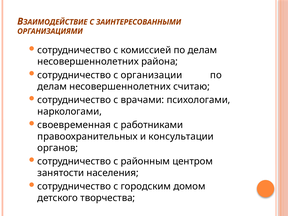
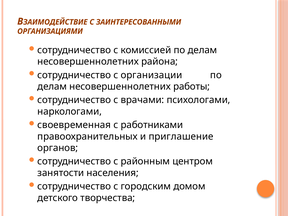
считаю: считаю -> работы (192, 87)
консультации: консультации -> приглашение (181, 136)
